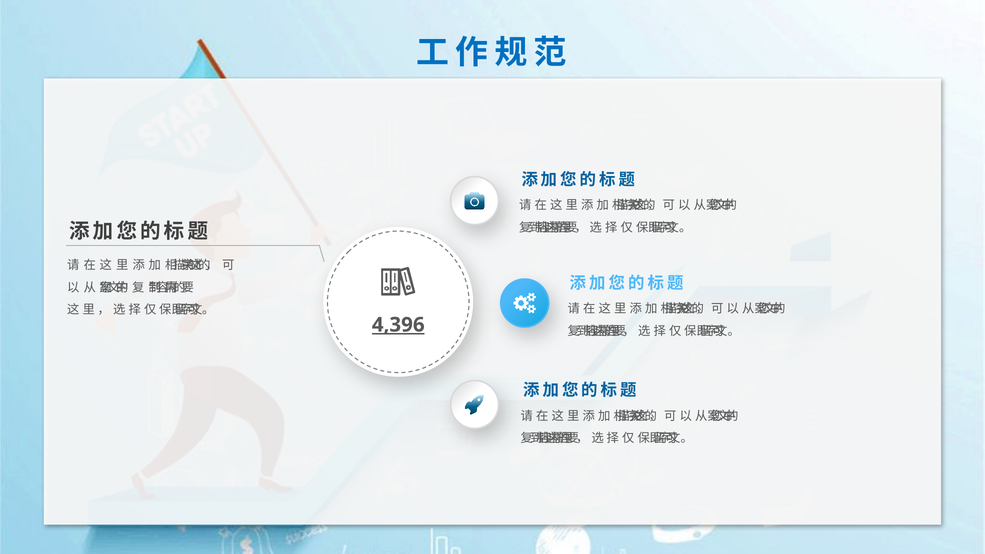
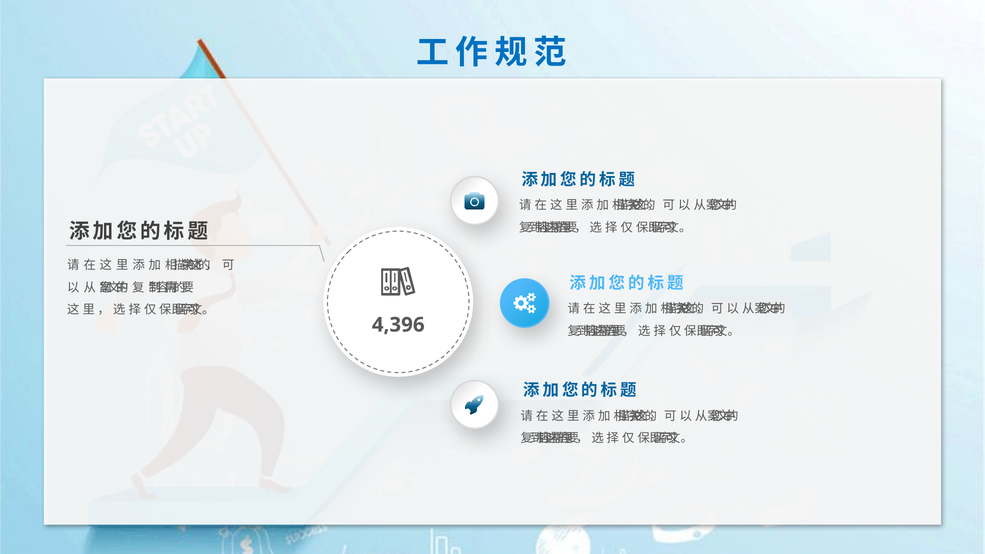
4,396 underline: present -> none (398, 325)
